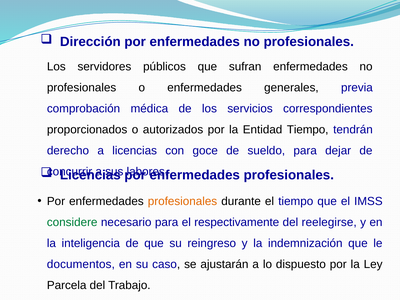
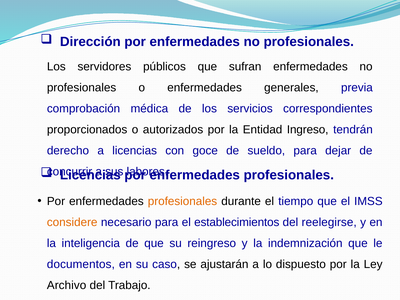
Entidad Tiempo: Tiempo -> Ingreso (308, 130)
considere colour: green -> orange (72, 222)
respectivamente: respectivamente -> establecimientos (237, 222)
Parcela: Parcela -> Archivo (67, 285)
